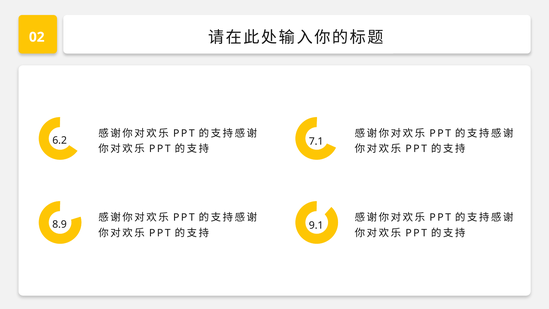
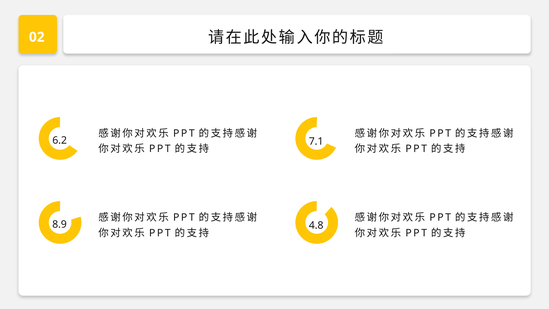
9.1: 9.1 -> 4.8 (316, 225)
